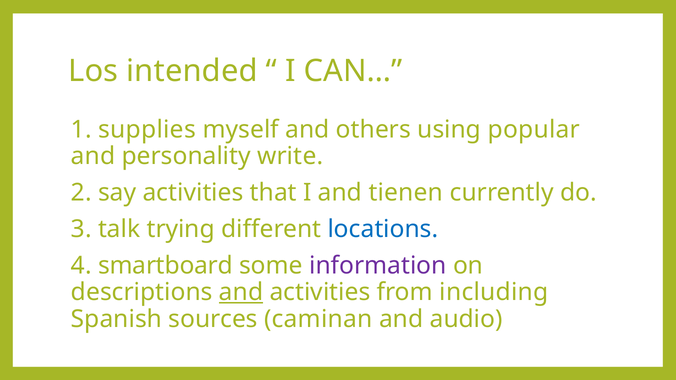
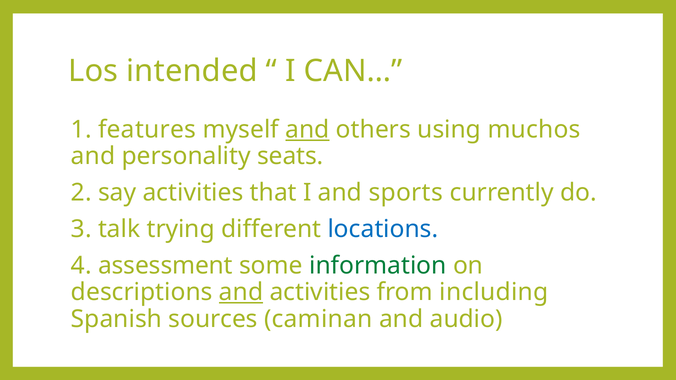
supplies: supplies -> features (147, 130)
and underline: none -> present (307, 130)
popular: popular -> muchos (534, 130)
write: write -> seats (290, 156)
tienen: tienen -> sports (406, 193)
smartboard: smartboard -> assessment (165, 266)
information colour: purple -> green (378, 266)
